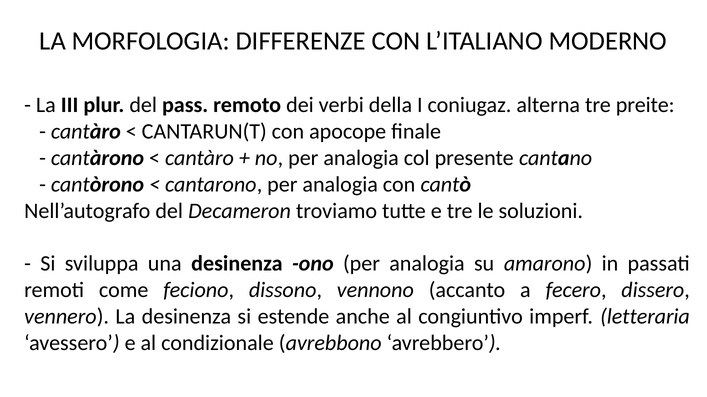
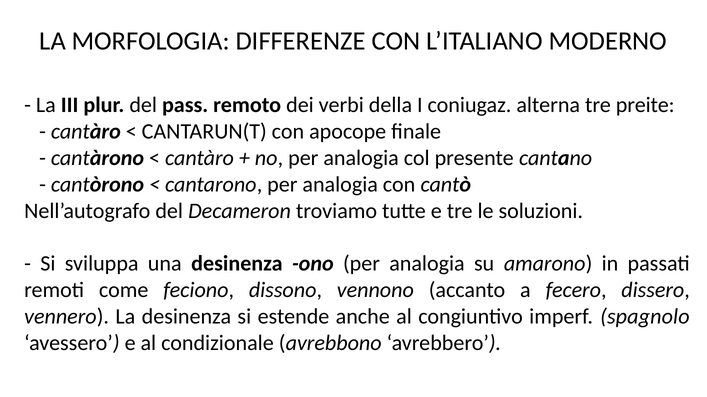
letteraria: letteraria -> spagnolo (645, 317)
